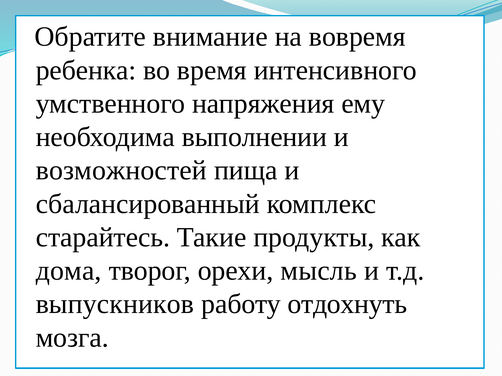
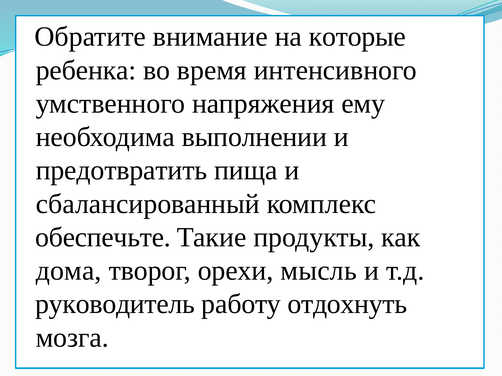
вовремя: вовремя -> которые (357, 37)
возможностей: возможностей -> предотвратить (121, 171)
старайтесь: старайтесь -> обеспечьте (103, 238)
выпускников: выпускников -> руководитель (115, 305)
